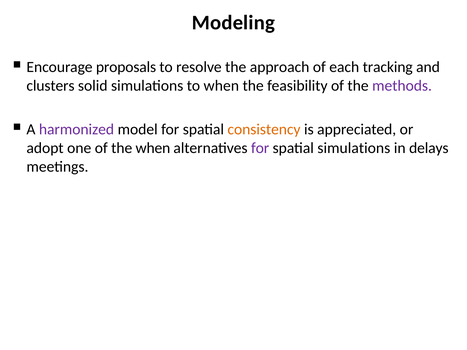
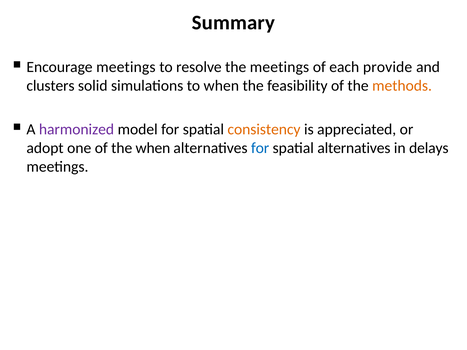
Modeling: Modeling -> Summary (233, 23)
Encourage proposals: proposals -> meetings (126, 67)
the approach: approach -> meetings (279, 67)
tracking: tracking -> provide (388, 67)
methods colour: purple -> orange (402, 86)
for colour: purple -> blue (260, 148)
spatial simulations: simulations -> alternatives (354, 148)
